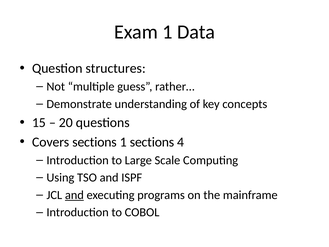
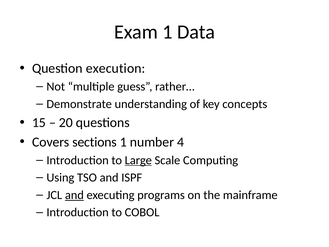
structures: structures -> execution (116, 68)
1 sections: sections -> number (152, 142)
Large underline: none -> present (138, 160)
